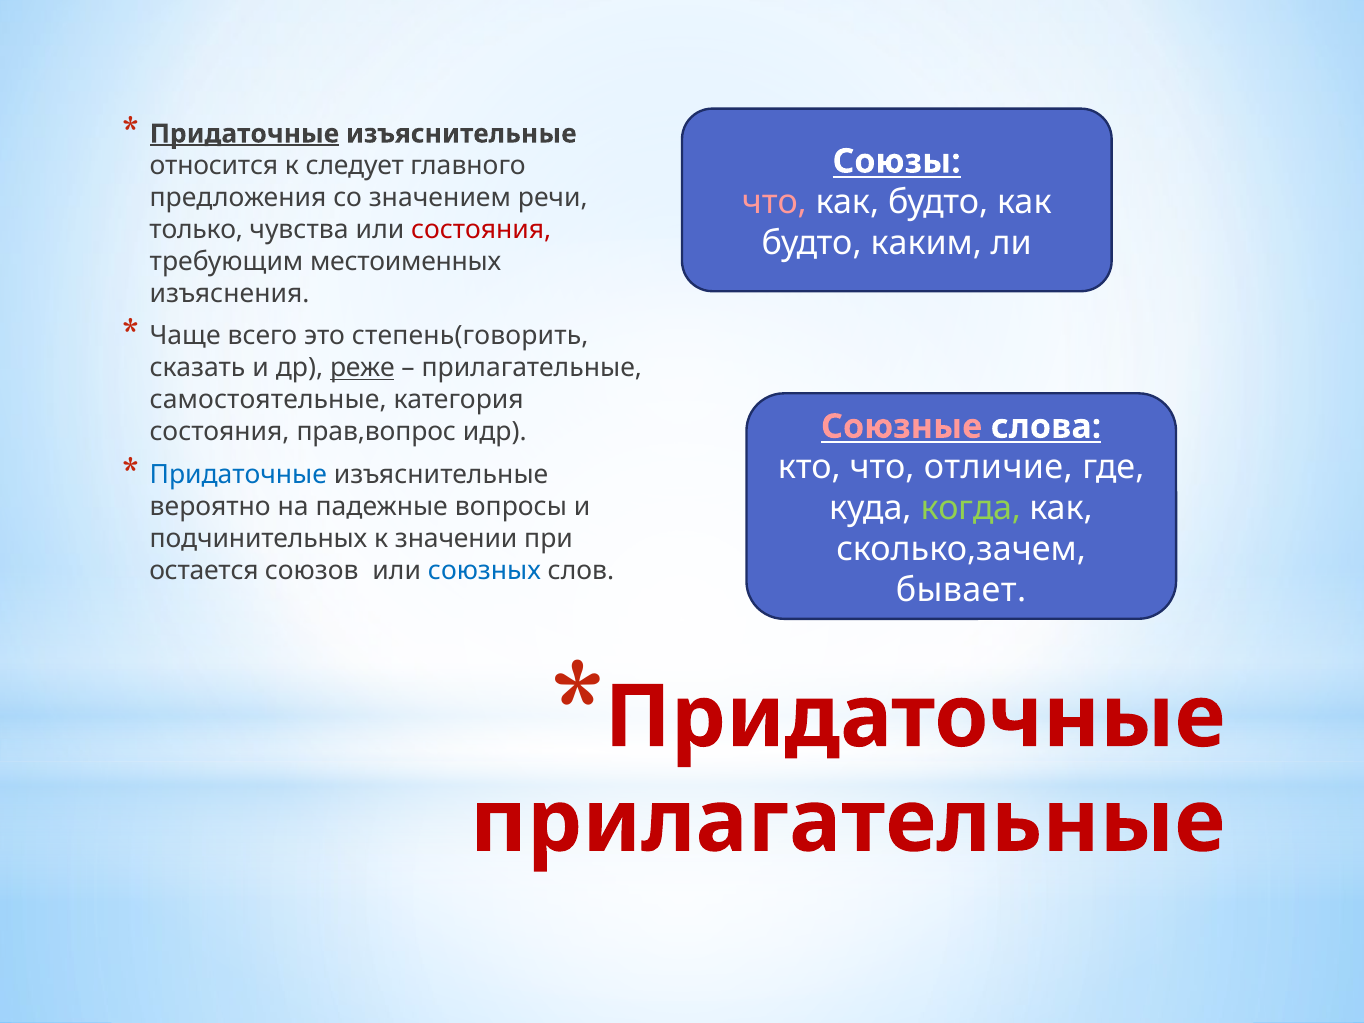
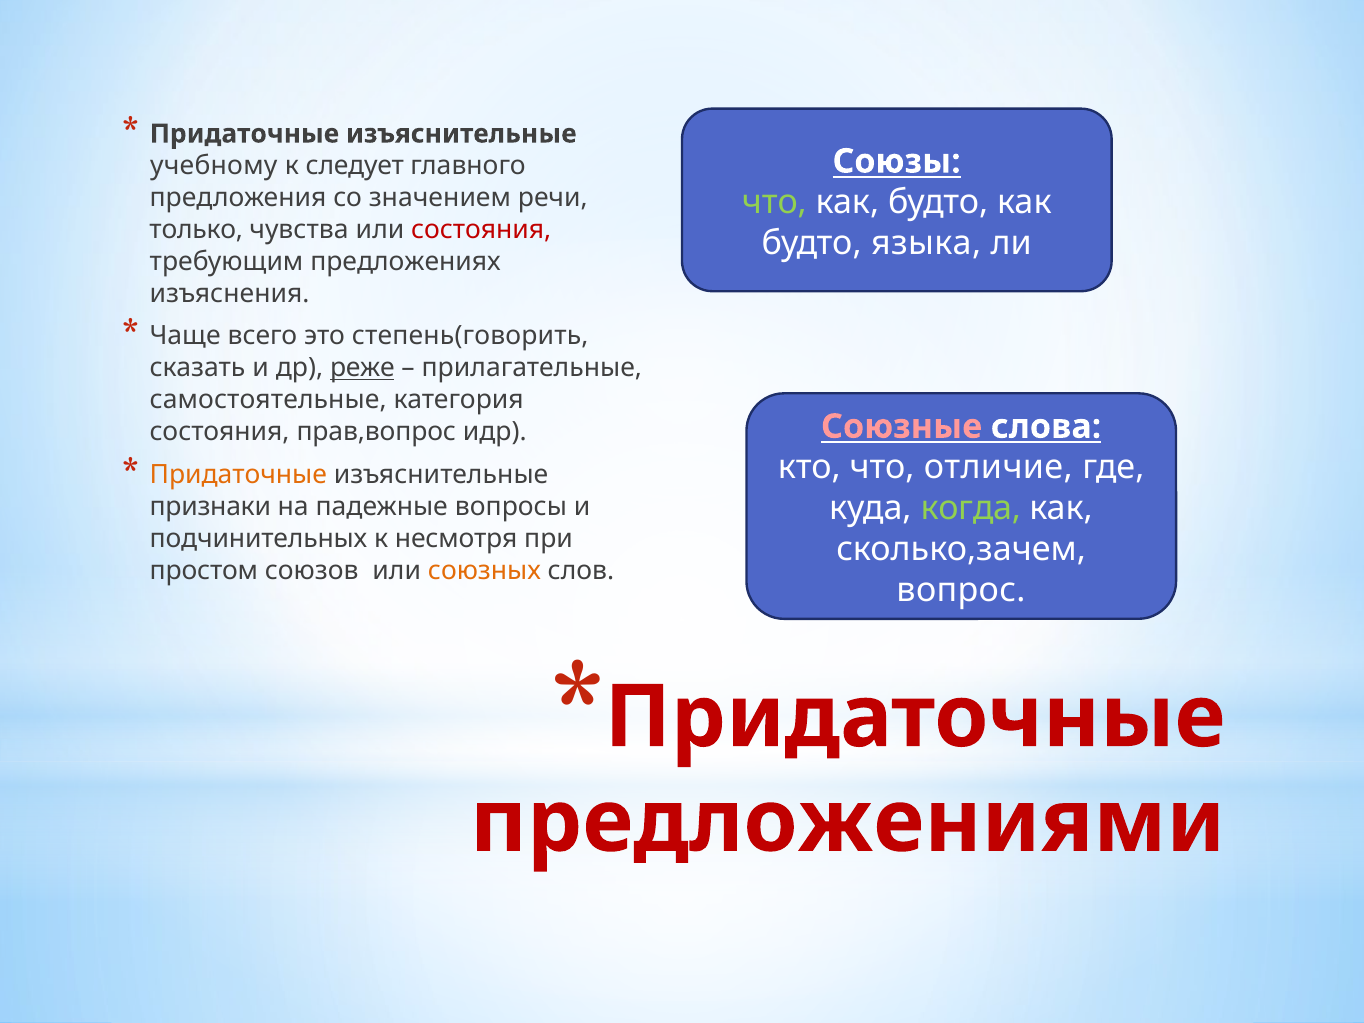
Придаточные underline: present -> none (244, 134)
относится: относится -> учебному (214, 166)
что colour: pink -> light green (774, 202)
каким: каким -> языка (926, 243)
местоименных: местоименных -> предложениях (405, 261)
Придаточные colour: blue -> orange (238, 475)
вероятно: вероятно -> признаки (210, 507)
значении: значении -> несмотря (456, 539)
остается: остается -> простом (204, 570)
союзных colour: blue -> orange (484, 570)
бывает: бывает -> вопрос (961, 590)
прилагательные: прилагательные -> предложениями (848, 822)
